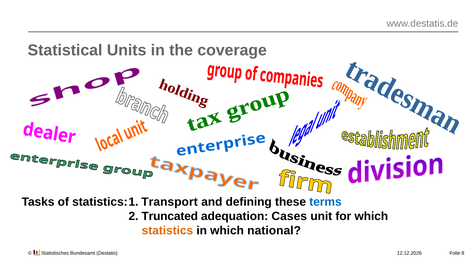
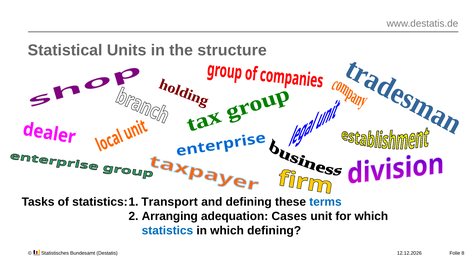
coverage: coverage -> structure (232, 50)
Truncated: Truncated -> Arranging (170, 216)
statistics colour: orange -> blue (167, 231)
which national: national -> defining (274, 231)
